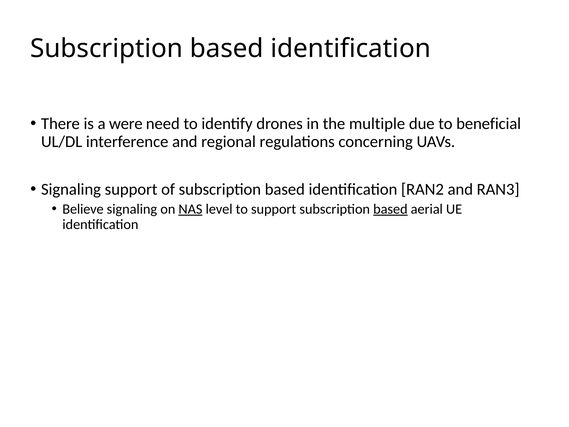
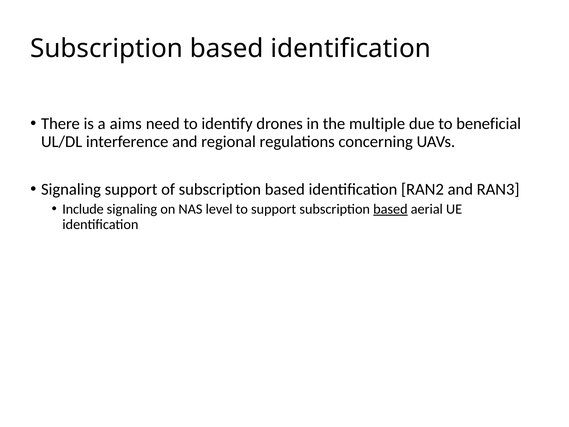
were: were -> aims (126, 124)
Believe: Believe -> Include (83, 209)
NAS underline: present -> none (190, 209)
